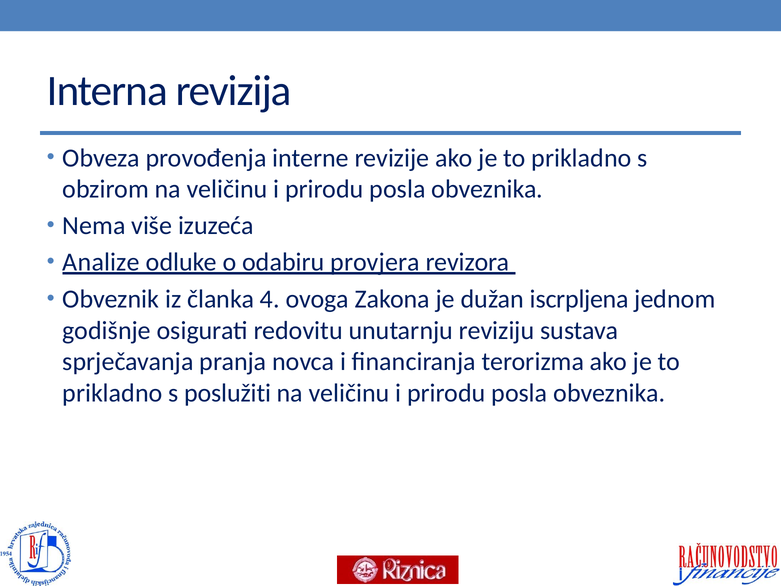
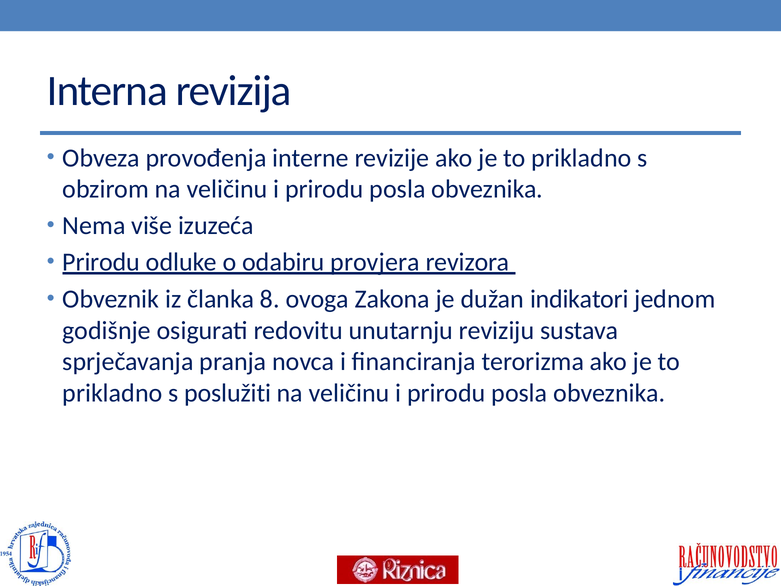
Analize: Analize -> Prirodu (101, 262)
4: 4 -> 8 (270, 299)
iscrpljena: iscrpljena -> indikatori (579, 299)
